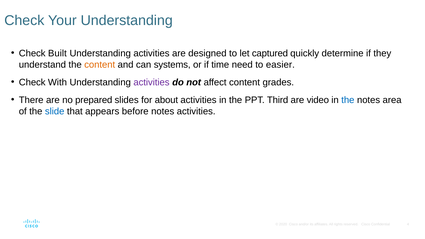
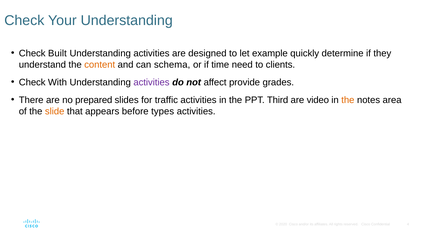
captured: captured -> example (270, 53)
systems: systems -> schema (172, 65)
easier: easier -> clients (280, 65)
affect content: content -> provide (245, 82)
about: about -> traffic (166, 100)
the colour: blue -> orange (348, 100)
slide colour: blue -> orange (55, 111)
before notes: notes -> types (163, 111)
